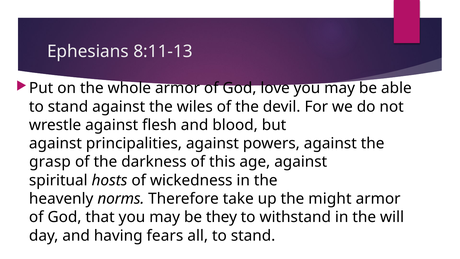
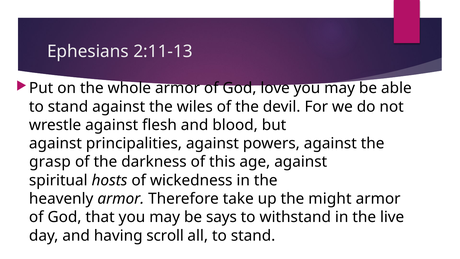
8:11-13: 8:11-13 -> 2:11-13 (163, 51)
heavenly norms: norms -> armor (121, 199)
they: they -> says (221, 217)
will: will -> live (392, 217)
fears: fears -> scroll (165, 235)
